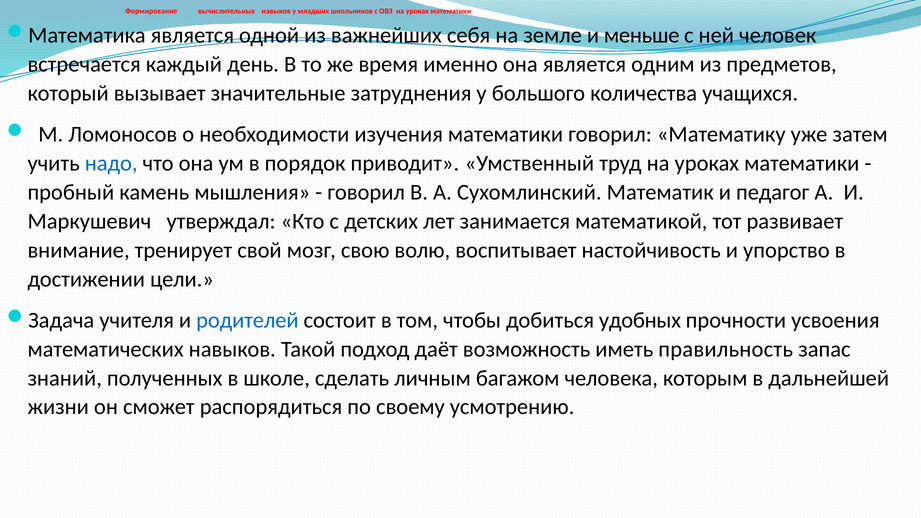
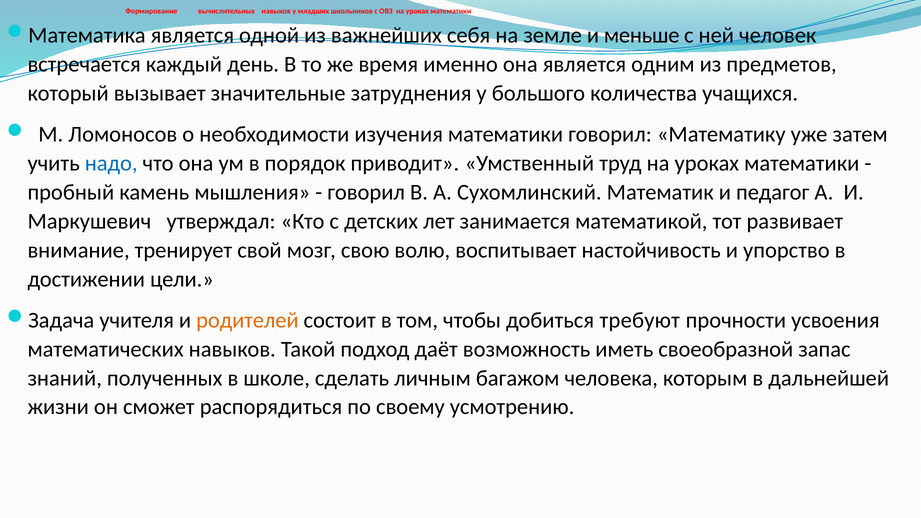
родителей colour: blue -> orange (247, 320)
удобных: удобных -> требуют (640, 320)
правильность: правильность -> своеобразной (726, 349)
